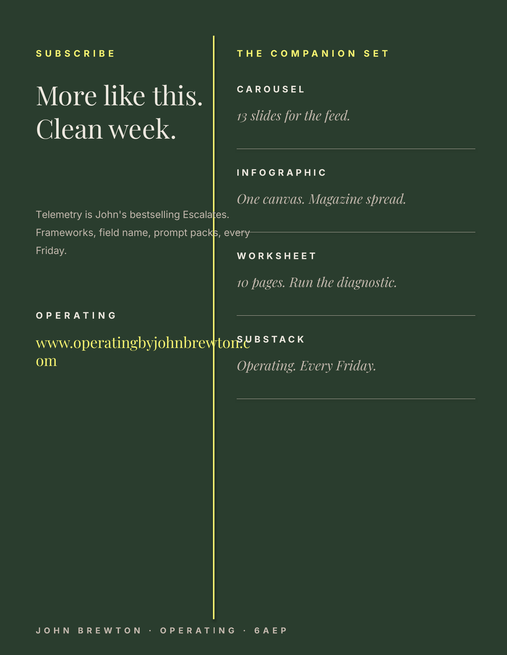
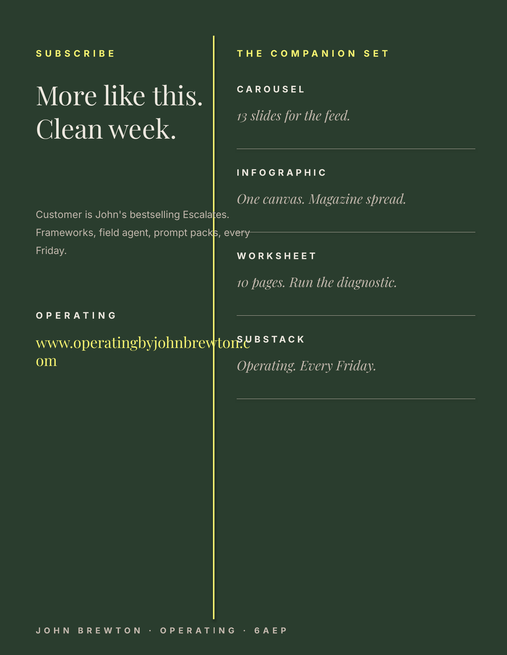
Telemetry: Telemetry -> Customer (59, 215)
name: name -> agent (137, 233)
